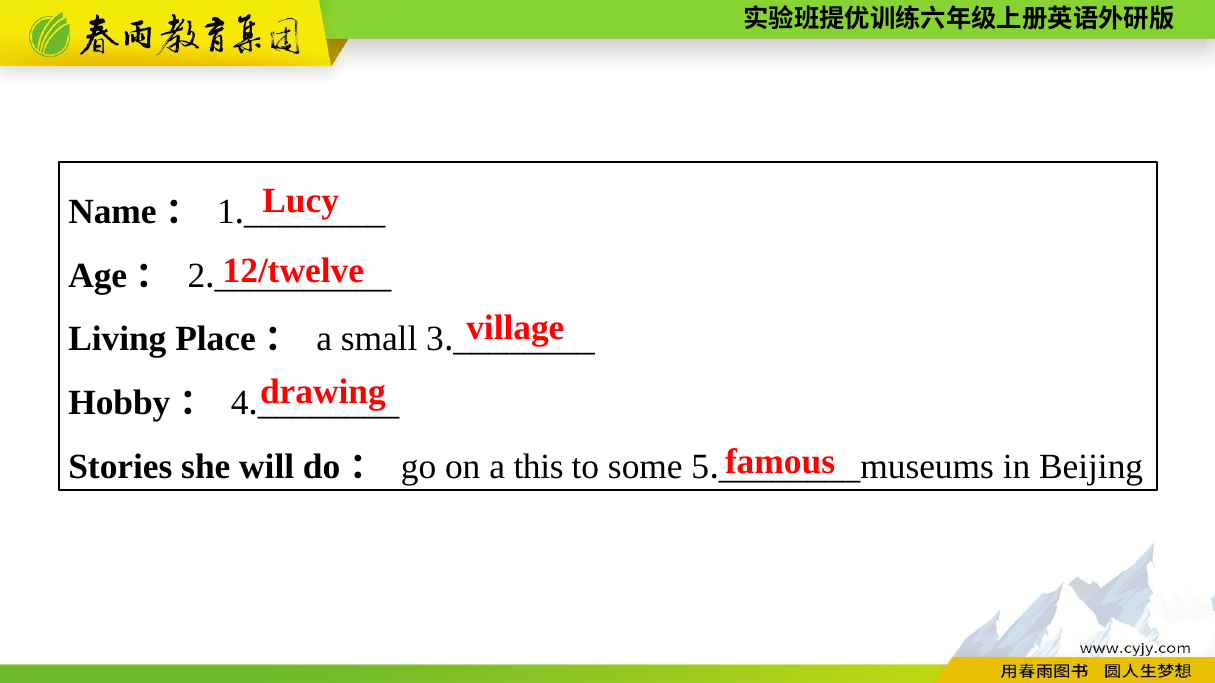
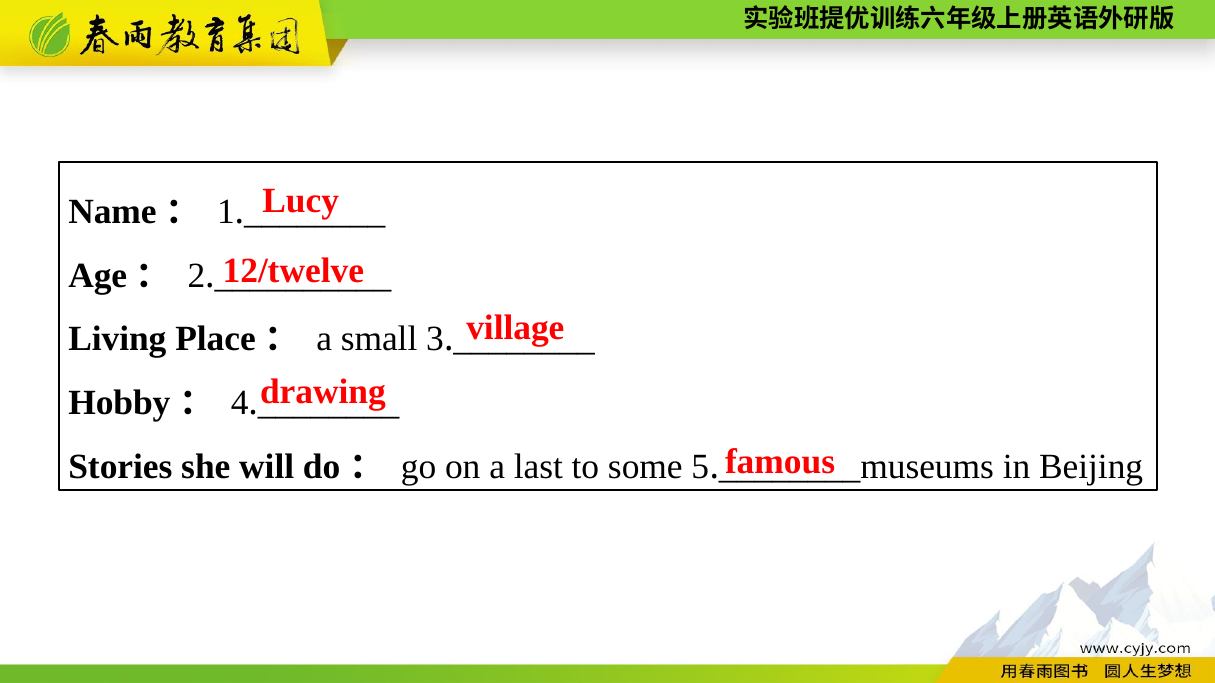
this: this -> last (538, 467)
